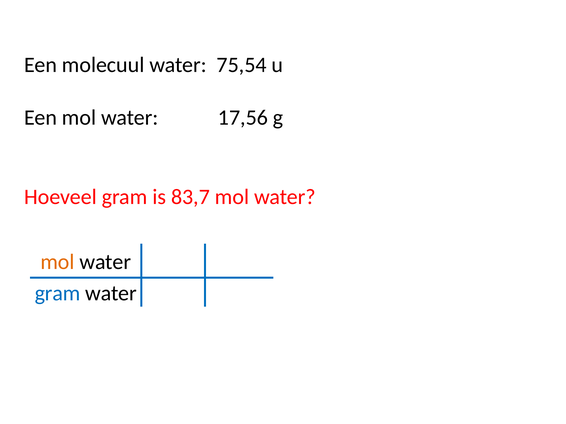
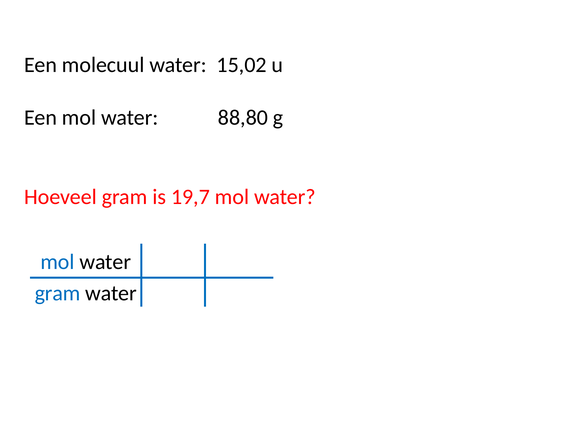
75,54: 75,54 -> 15,02 (242, 65)
17,56: 17,56 -> 88,80 (243, 118)
83,7: 83,7 -> 19,7 (190, 197)
mol colour: orange -> blue (57, 262)
